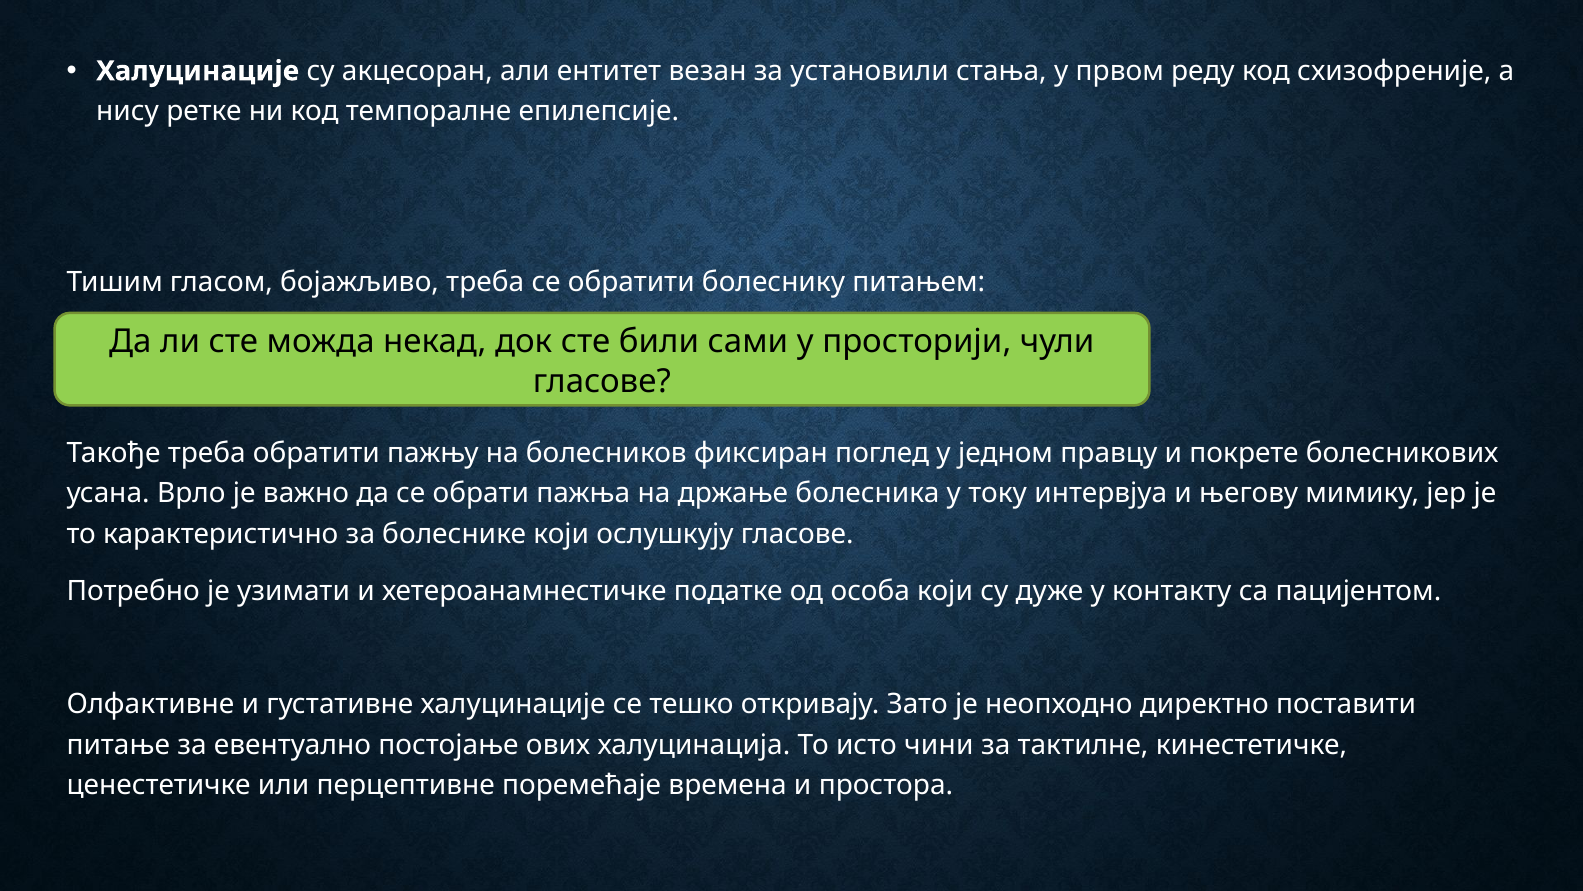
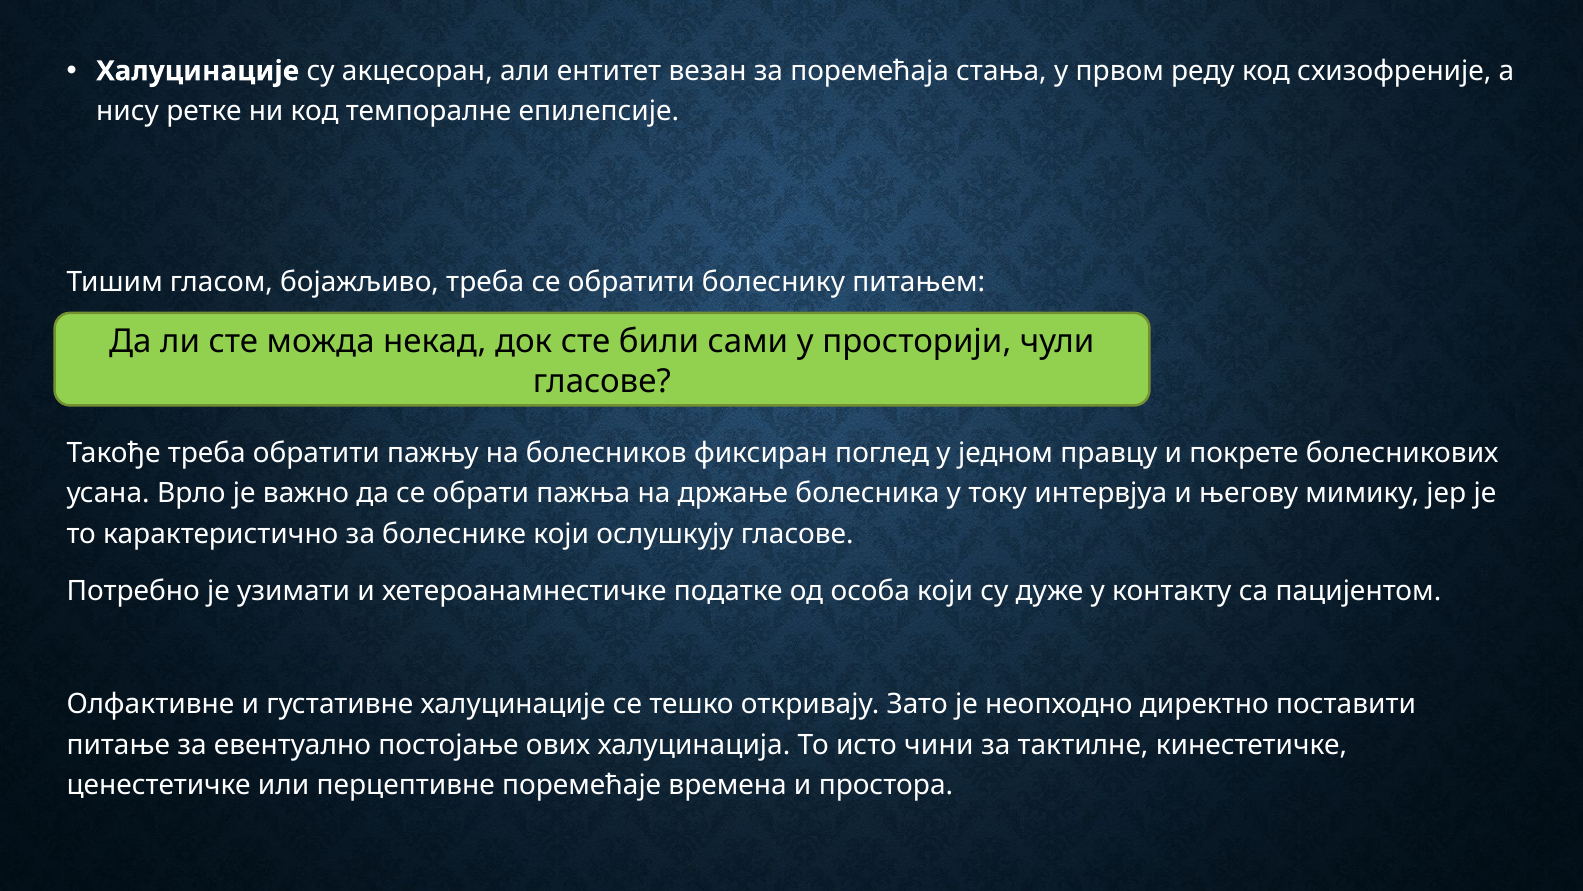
установили: установили -> поремећаја (870, 71)
